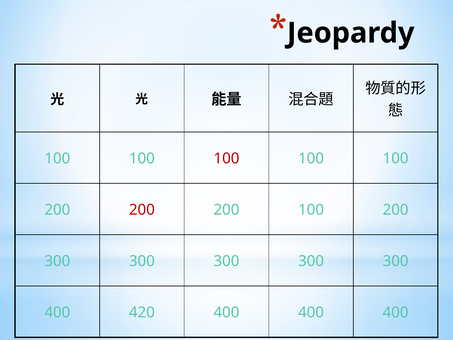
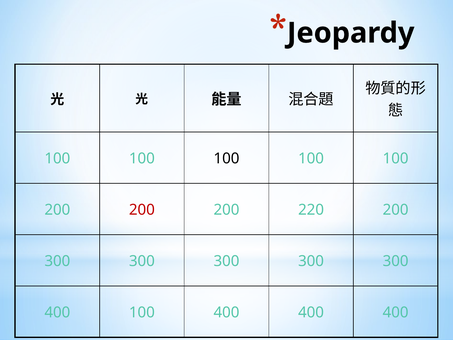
100 colour: red -> black (226, 158)
200 100: 100 -> 220 (311, 210)
400 420: 420 -> 100 (142, 312)
